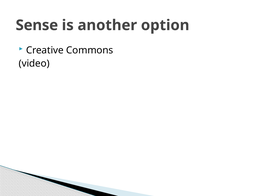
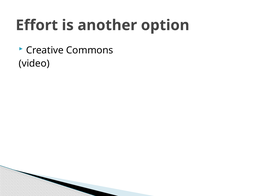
Sense: Sense -> Effort (37, 25)
